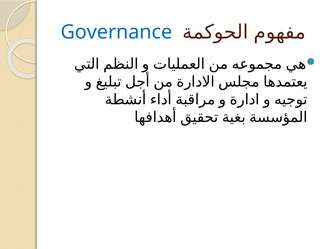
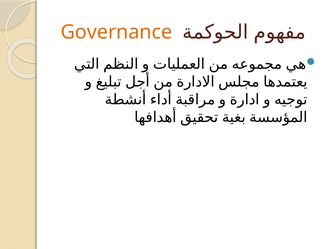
Governance colour: blue -> orange (116, 32)
